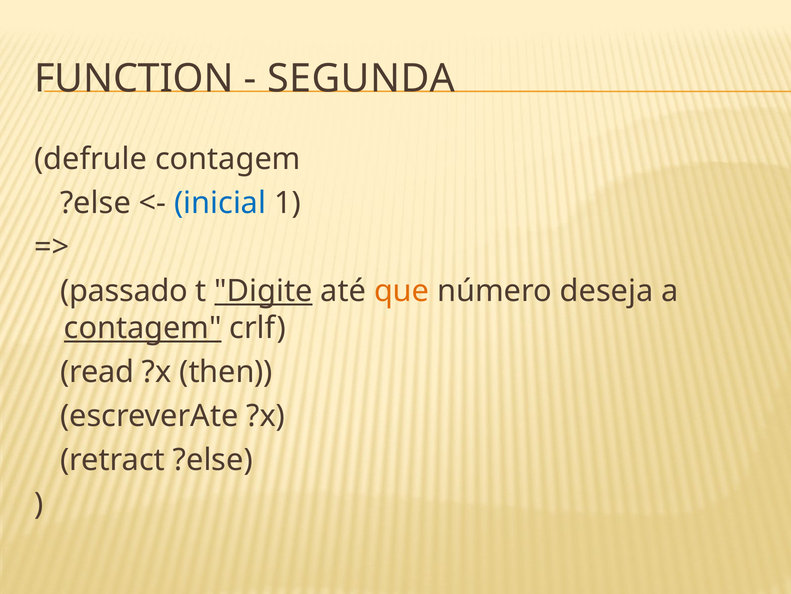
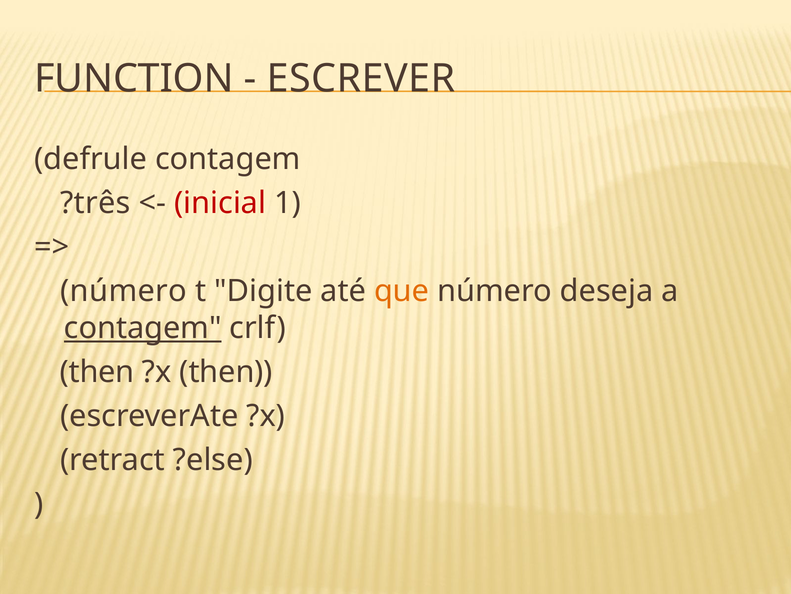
SEGUNDA: SEGUNDA -> ESCREVER (361, 79)
?else: ?else -> ?três (95, 203)
inicial colour: blue -> red (220, 203)
passado: passado -> número (124, 291)
Digite underline: present -> none (264, 291)
read: read -> then (97, 372)
